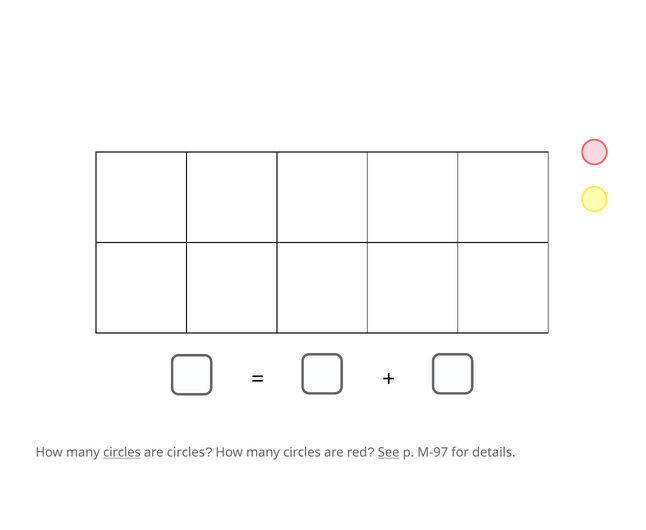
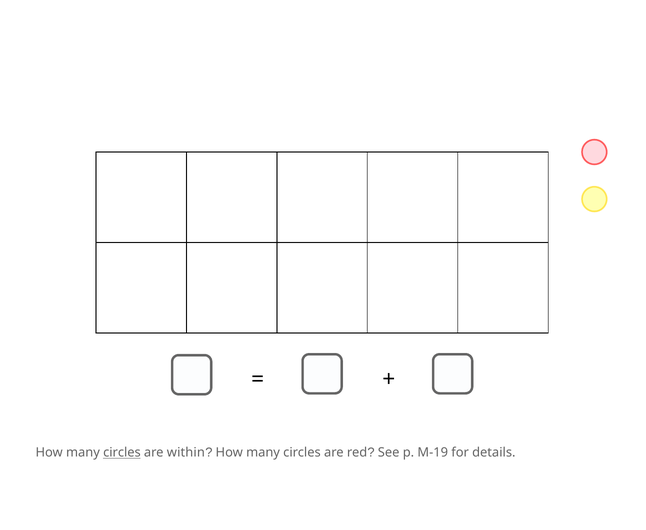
are circles: circles -> within (186, 452)
See underline: present -> none (389, 452)
M-97: M-97 -> M-19 (433, 452)
